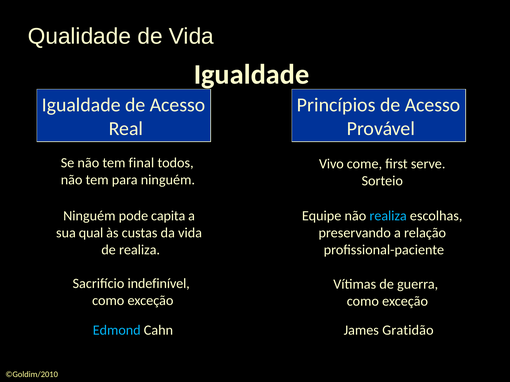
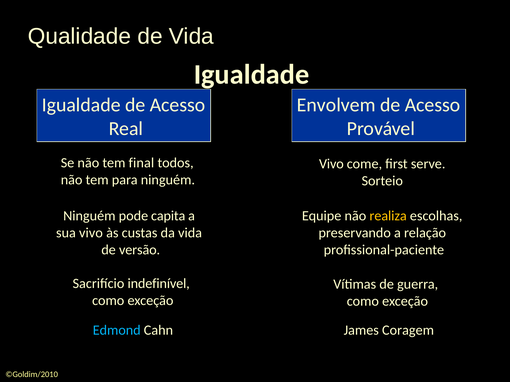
Princípios: Princípios -> Envolvem (336, 105)
realiza colour: light blue -> yellow (388, 216)
sua qual: qual -> vivo (91, 233)
de realiza: realiza -> versão (140, 250)
Gratidão: Gratidão -> Coragem (408, 331)
